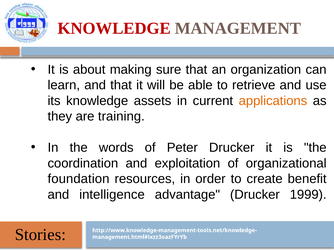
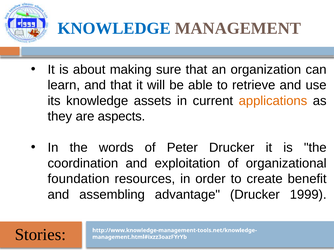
KNOWLEDGE colour: red -> blue (114, 28)
training: training -> aspects (121, 116)
intelligence: intelligence -> assembling (112, 194)
